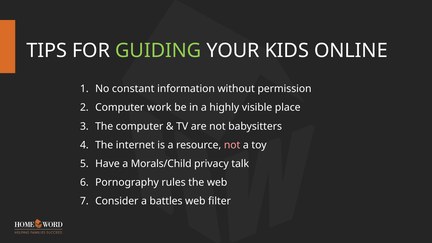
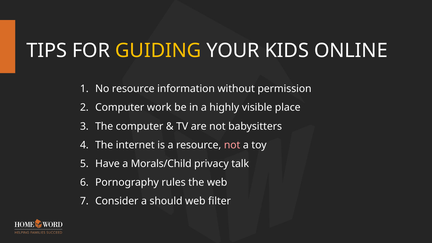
GUIDING colour: light green -> yellow (158, 51)
No constant: constant -> resource (133, 89)
battles: battles -> should (166, 201)
